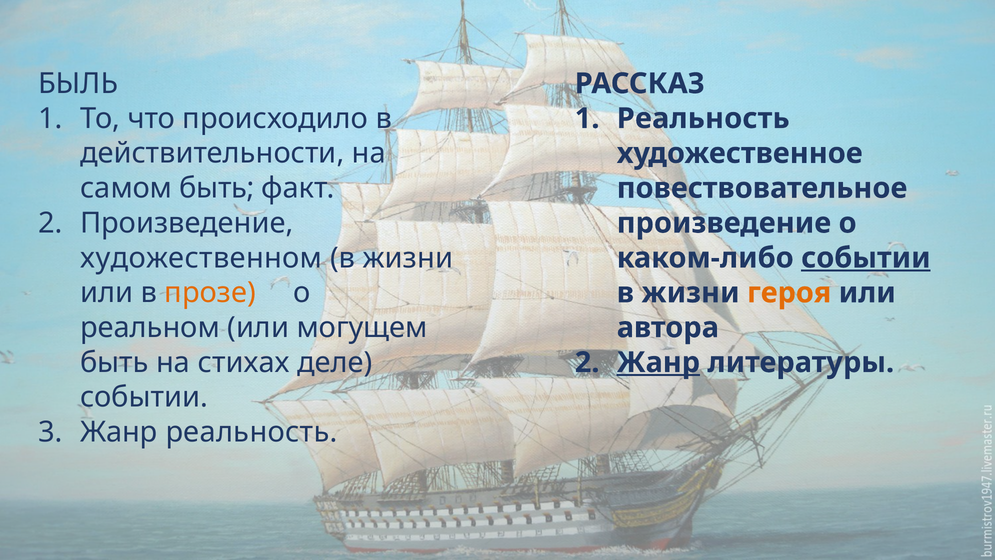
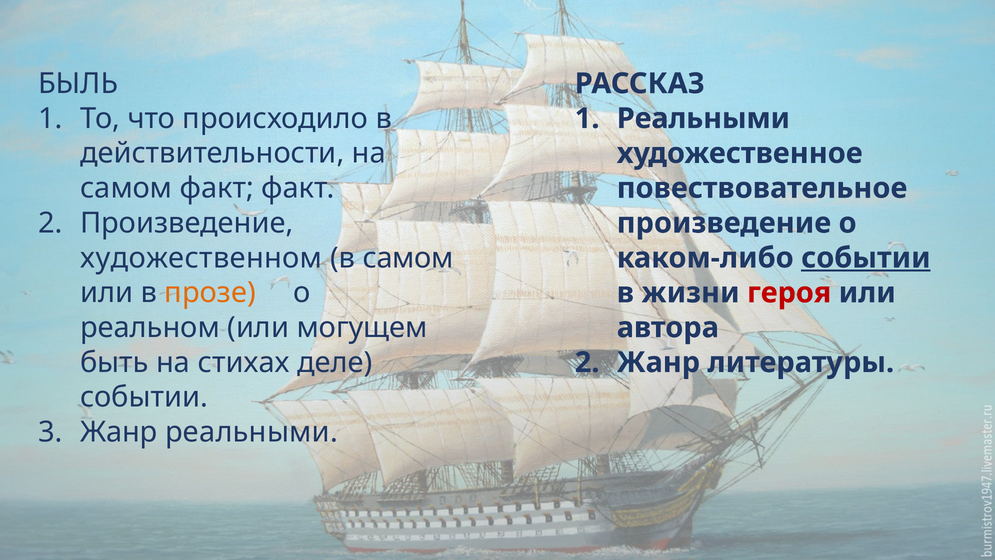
Реальность: Реальность -> Реальными (703, 118)
самом быть: быть -> факт (217, 188)
жизни: жизни -> самом (408, 258)
героя colour: orange -> red (789, 293)
Жанр underline: present -> none (658, 362)
Жанр реальность: реальность -> реальными (252, 432)
